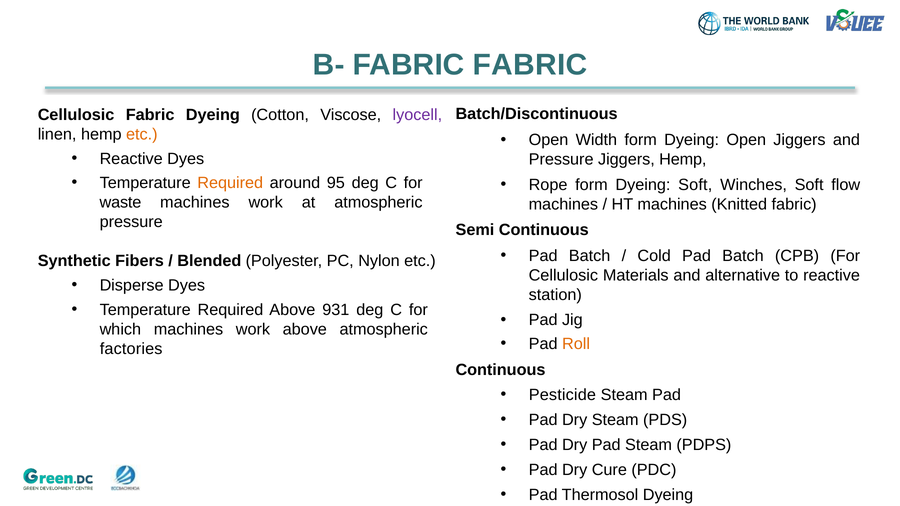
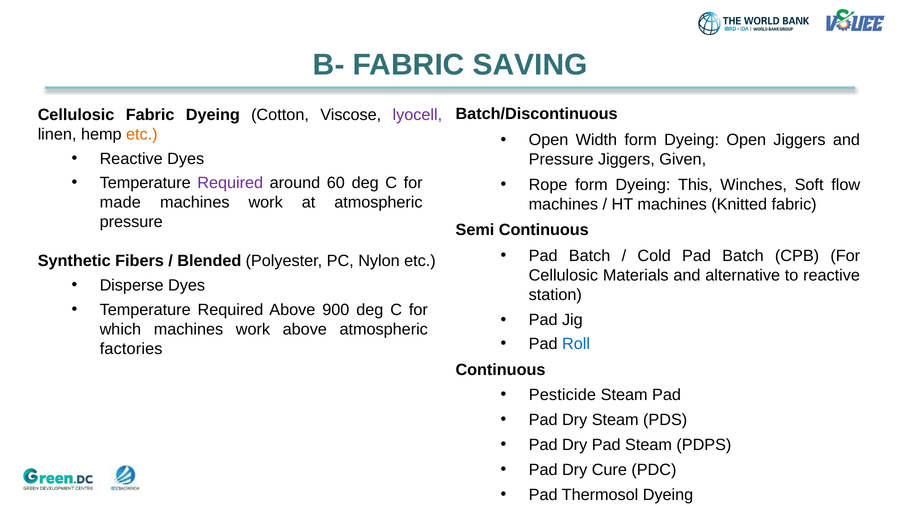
FABRIC FABRIC: FABRIC -> SAVING (530, 65)
Jiggers Hemp: Hemp -> Given (683, 160)
Required colour: orange -> purple (230, 183)
95: 95 -> 60 (336, 183)
Dyeing Soft: Soft -> This (695, 185)
waste: waste -> made (120, 203)
931: 931 -> 900 (336, 310)
Roll colour: orange -> blue (576, 344)
